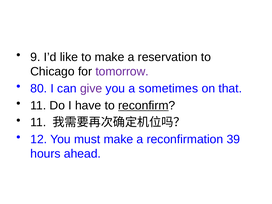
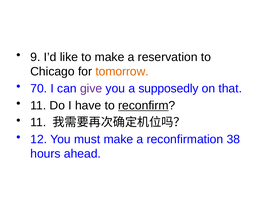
tomorrow colour: purple -> orange (122, 72)
80: 80 -> 70 (39, 89)
sometimes: sometimes -> supposedly (168, 89)
39: 39 -> 38 (233, 139)
